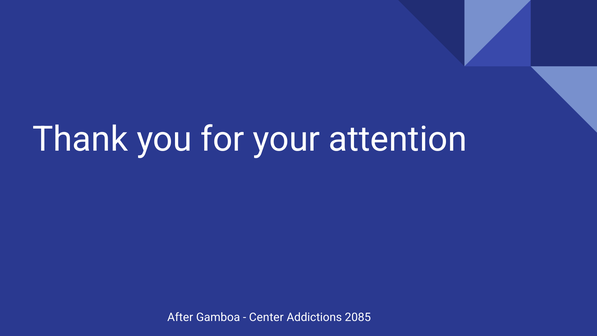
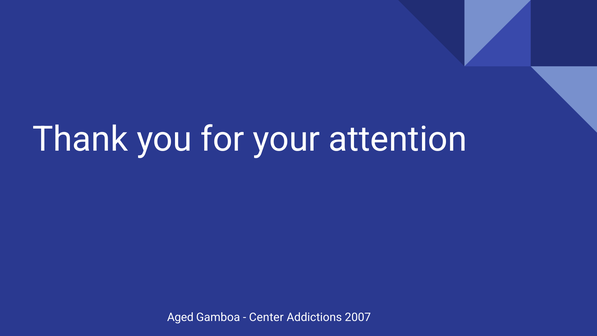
After: After -> Aged (180, 317)
2085: 2085 -> 2007 (358, 317)
